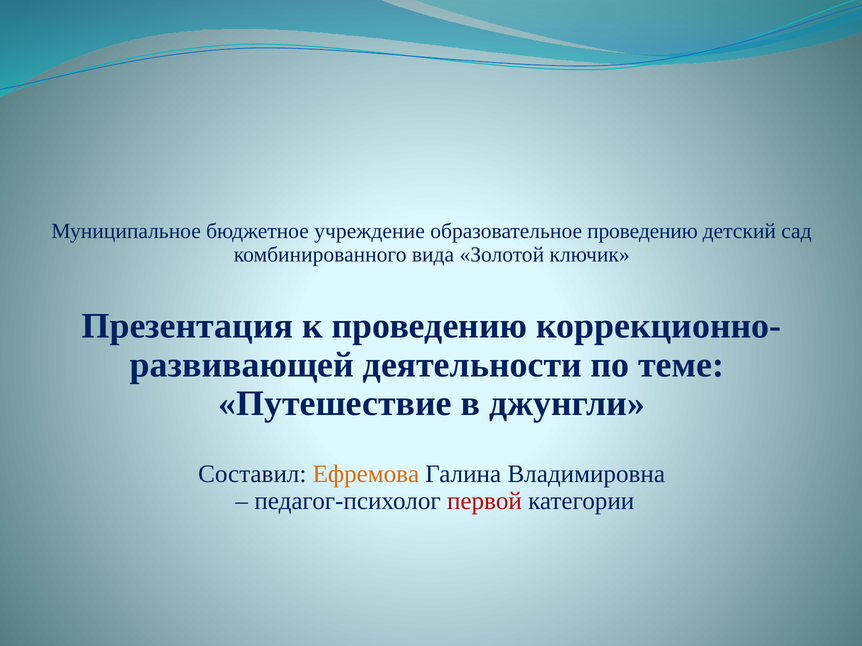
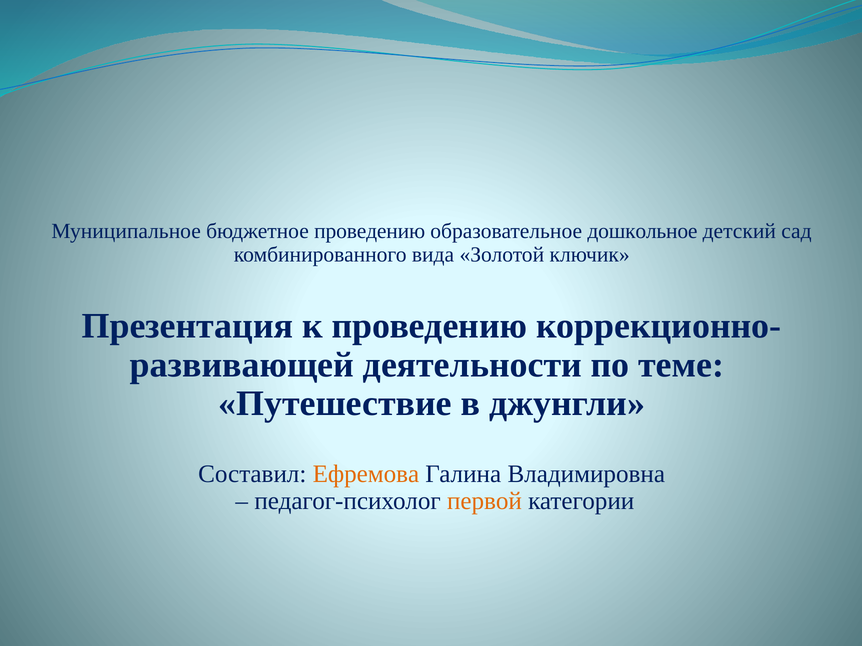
бюджетное учреждение: учреждение -> проведению (370, 231)
образовательное проведению: проведению -> дошкольное (642, 231)
первой colour: red -> orange (484, 501)
